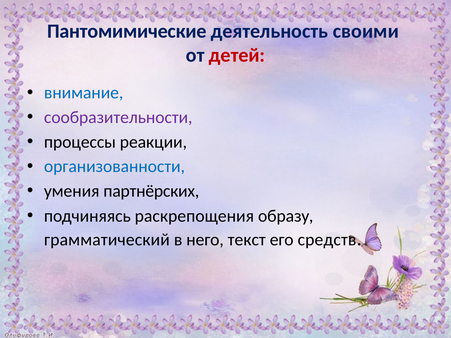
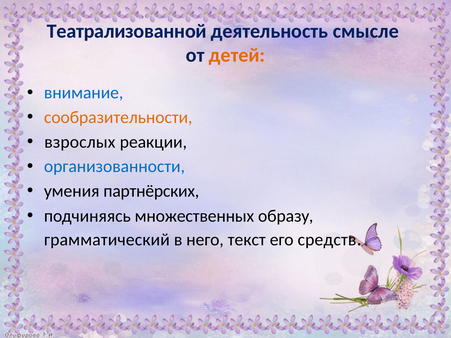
Пантомимические: Пантомимические -> Театрализованной (127, 31)
своими: своими -> смысле (366, 31)
детей colour: red -> orange (237, 55)
сообразительности colour: purple -> orange (118, 118)
процессы: процессы -> взрослых (80, 142)
раскрепощения: раскрепощения -> множественных (194, 216)
